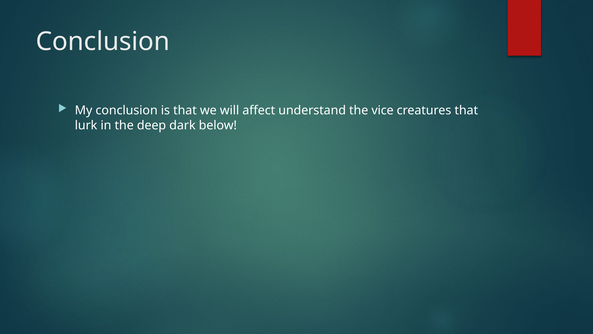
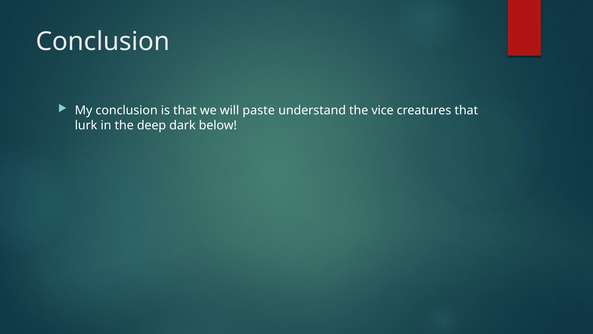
affect: affect -> paste (259, 110)
